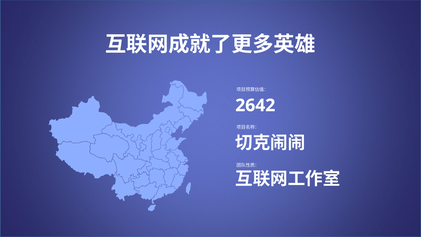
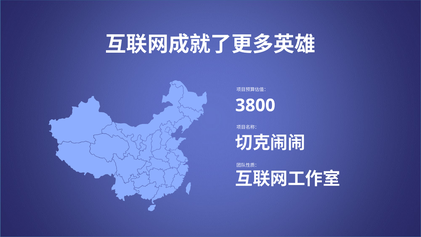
2642: 2642 -> 3800 (255, 105)
